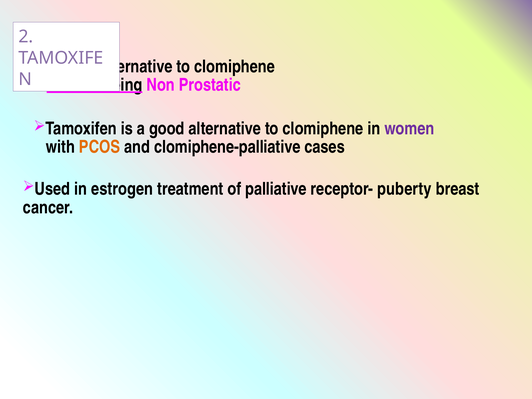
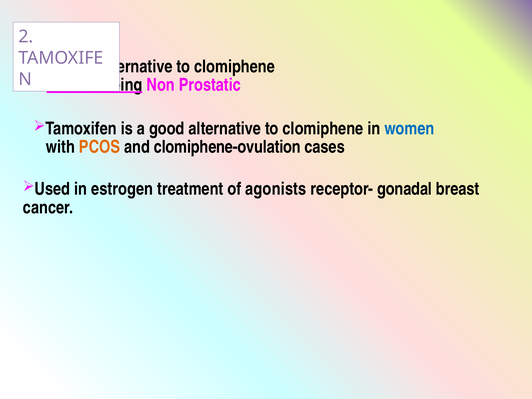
women colour: purple -> blue (409, 129)
clomiphene-palliative: clomiphene-palliative -> clomiphene-ovulation (227, 147)
palliative: palliative -> agonists (276, 189)
puberty: puberty -> gonadal (405, 189)
